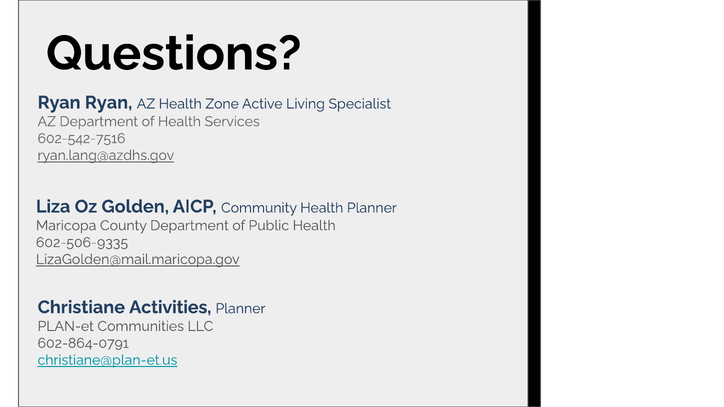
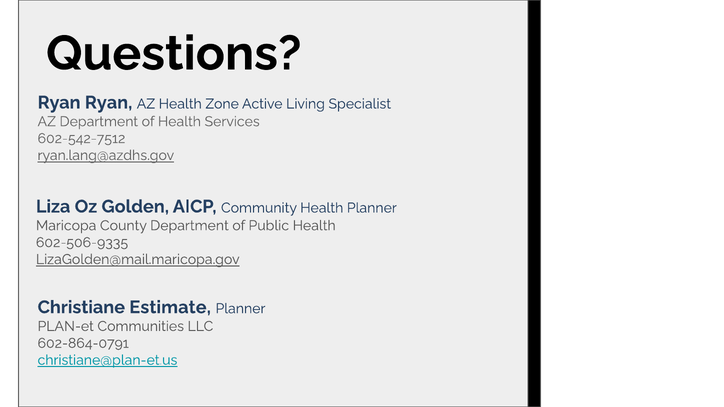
602-542-7516: 602-542-7516 -> 602-542-7512 (81, 139)
Activities: Activities -> Estimate (170, 307)
